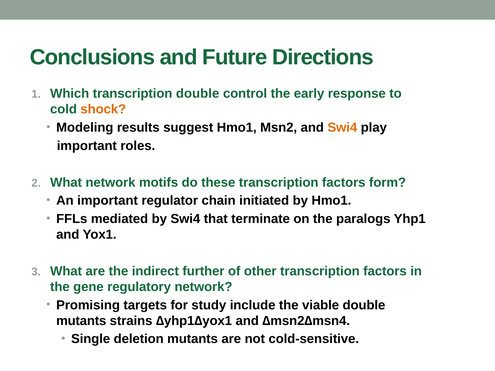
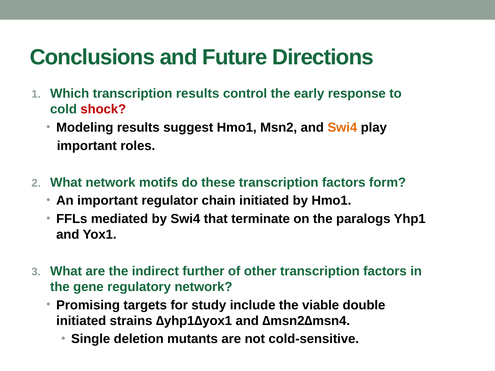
transcription double: double -> results (198, 94)
shock colour: orange -> red (103, 109)
mutants: mutants -> initiated (81, 321)
